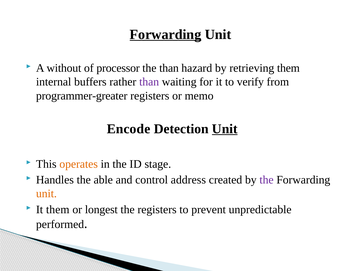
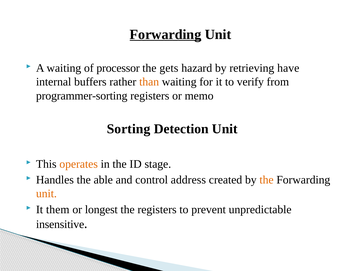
A without: without -> waiting (64, 68)
the than: than -> gets (169, 68)
retrieving them: them -> have (288, 68)
than colour: purple -> orange (149, 82)
programmer-greater: programmer-greater -> programmer-sorting (82, 96)
Encode: Encode -> Sorting (129, 129)
Unit underline: present -> none (225, 129)
the colour: purple -> orange (267, 180)
performed: performed -> insensitive (60, 224)
